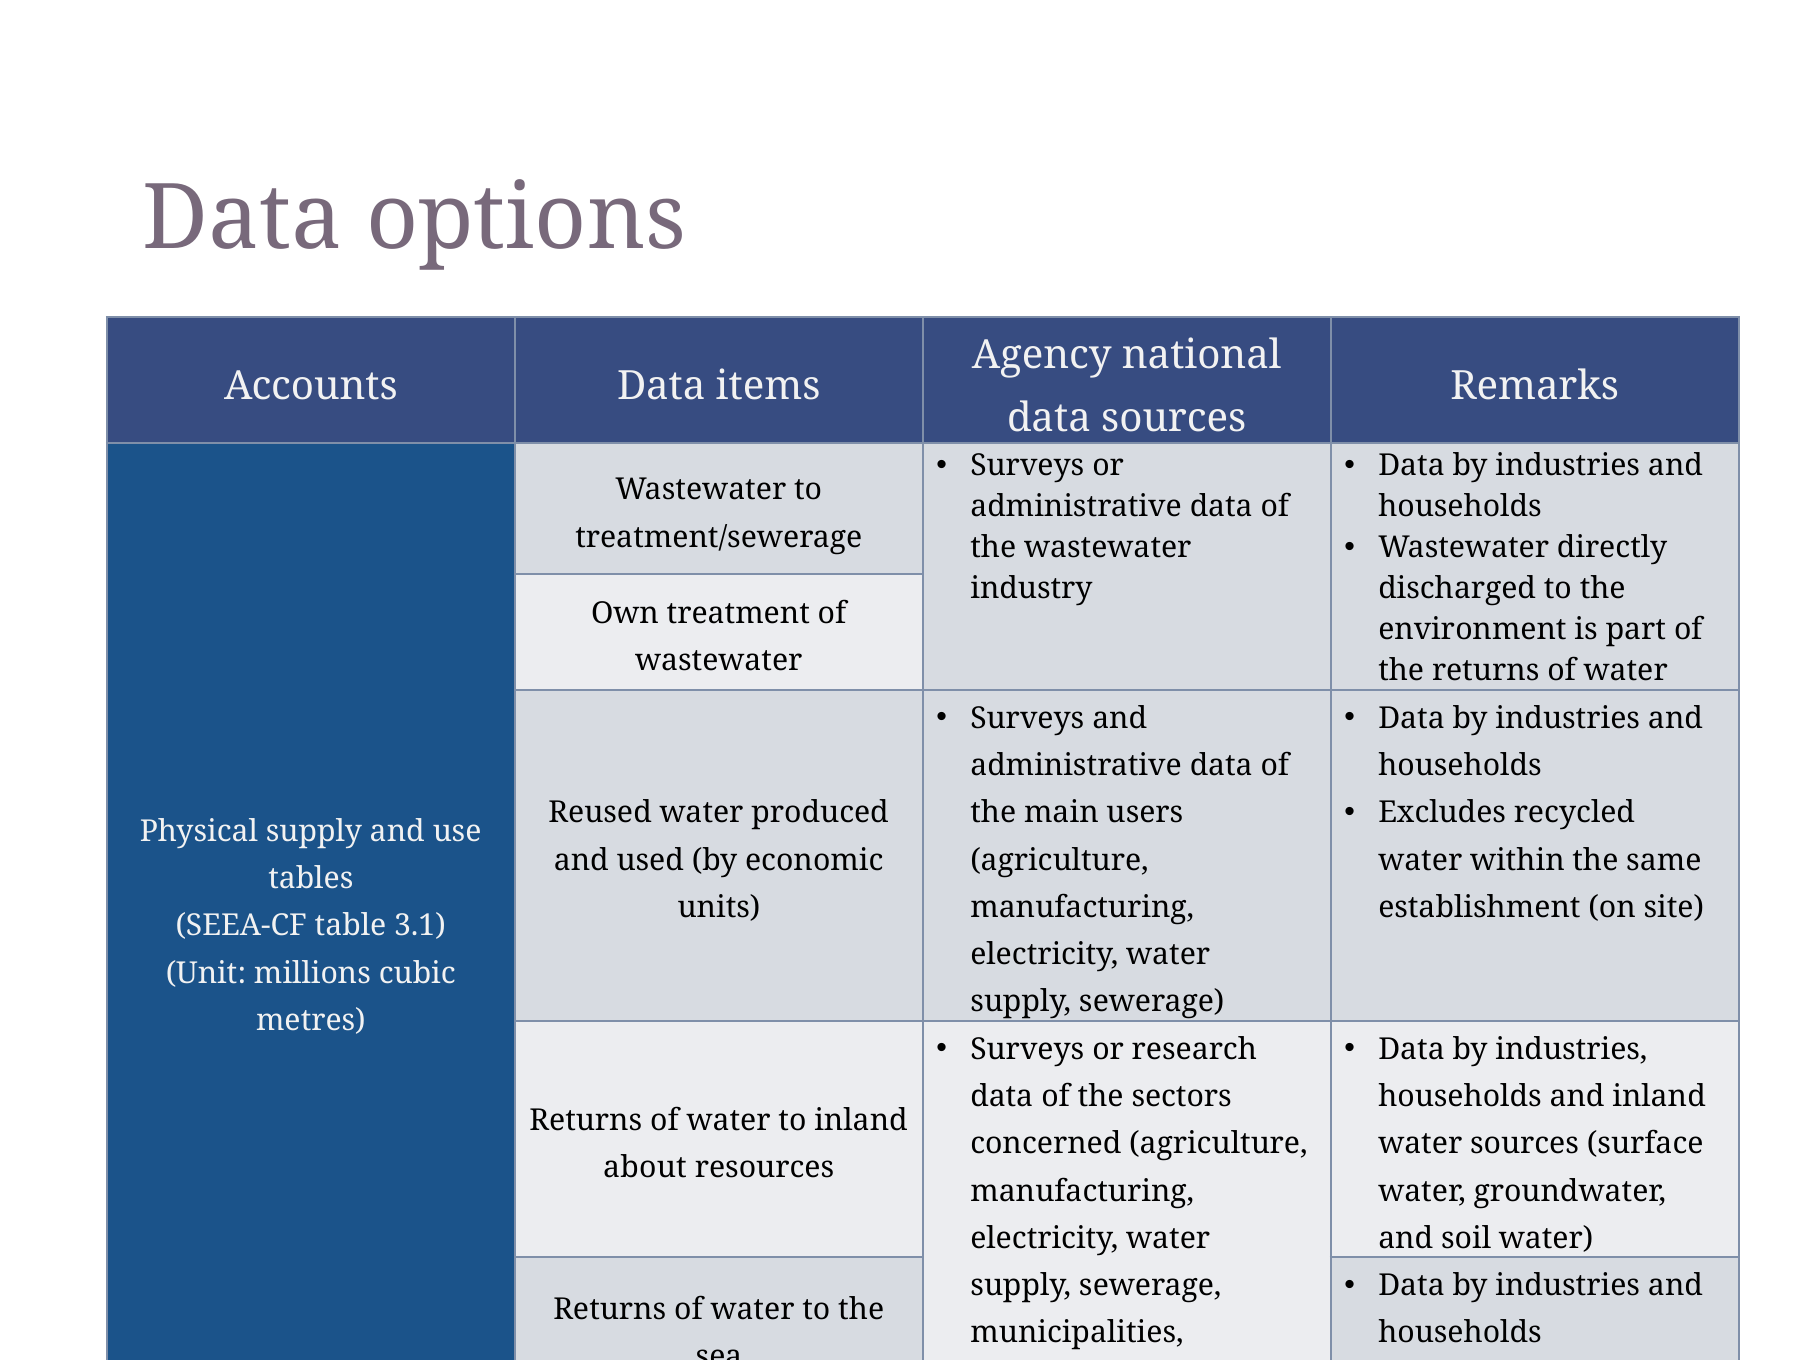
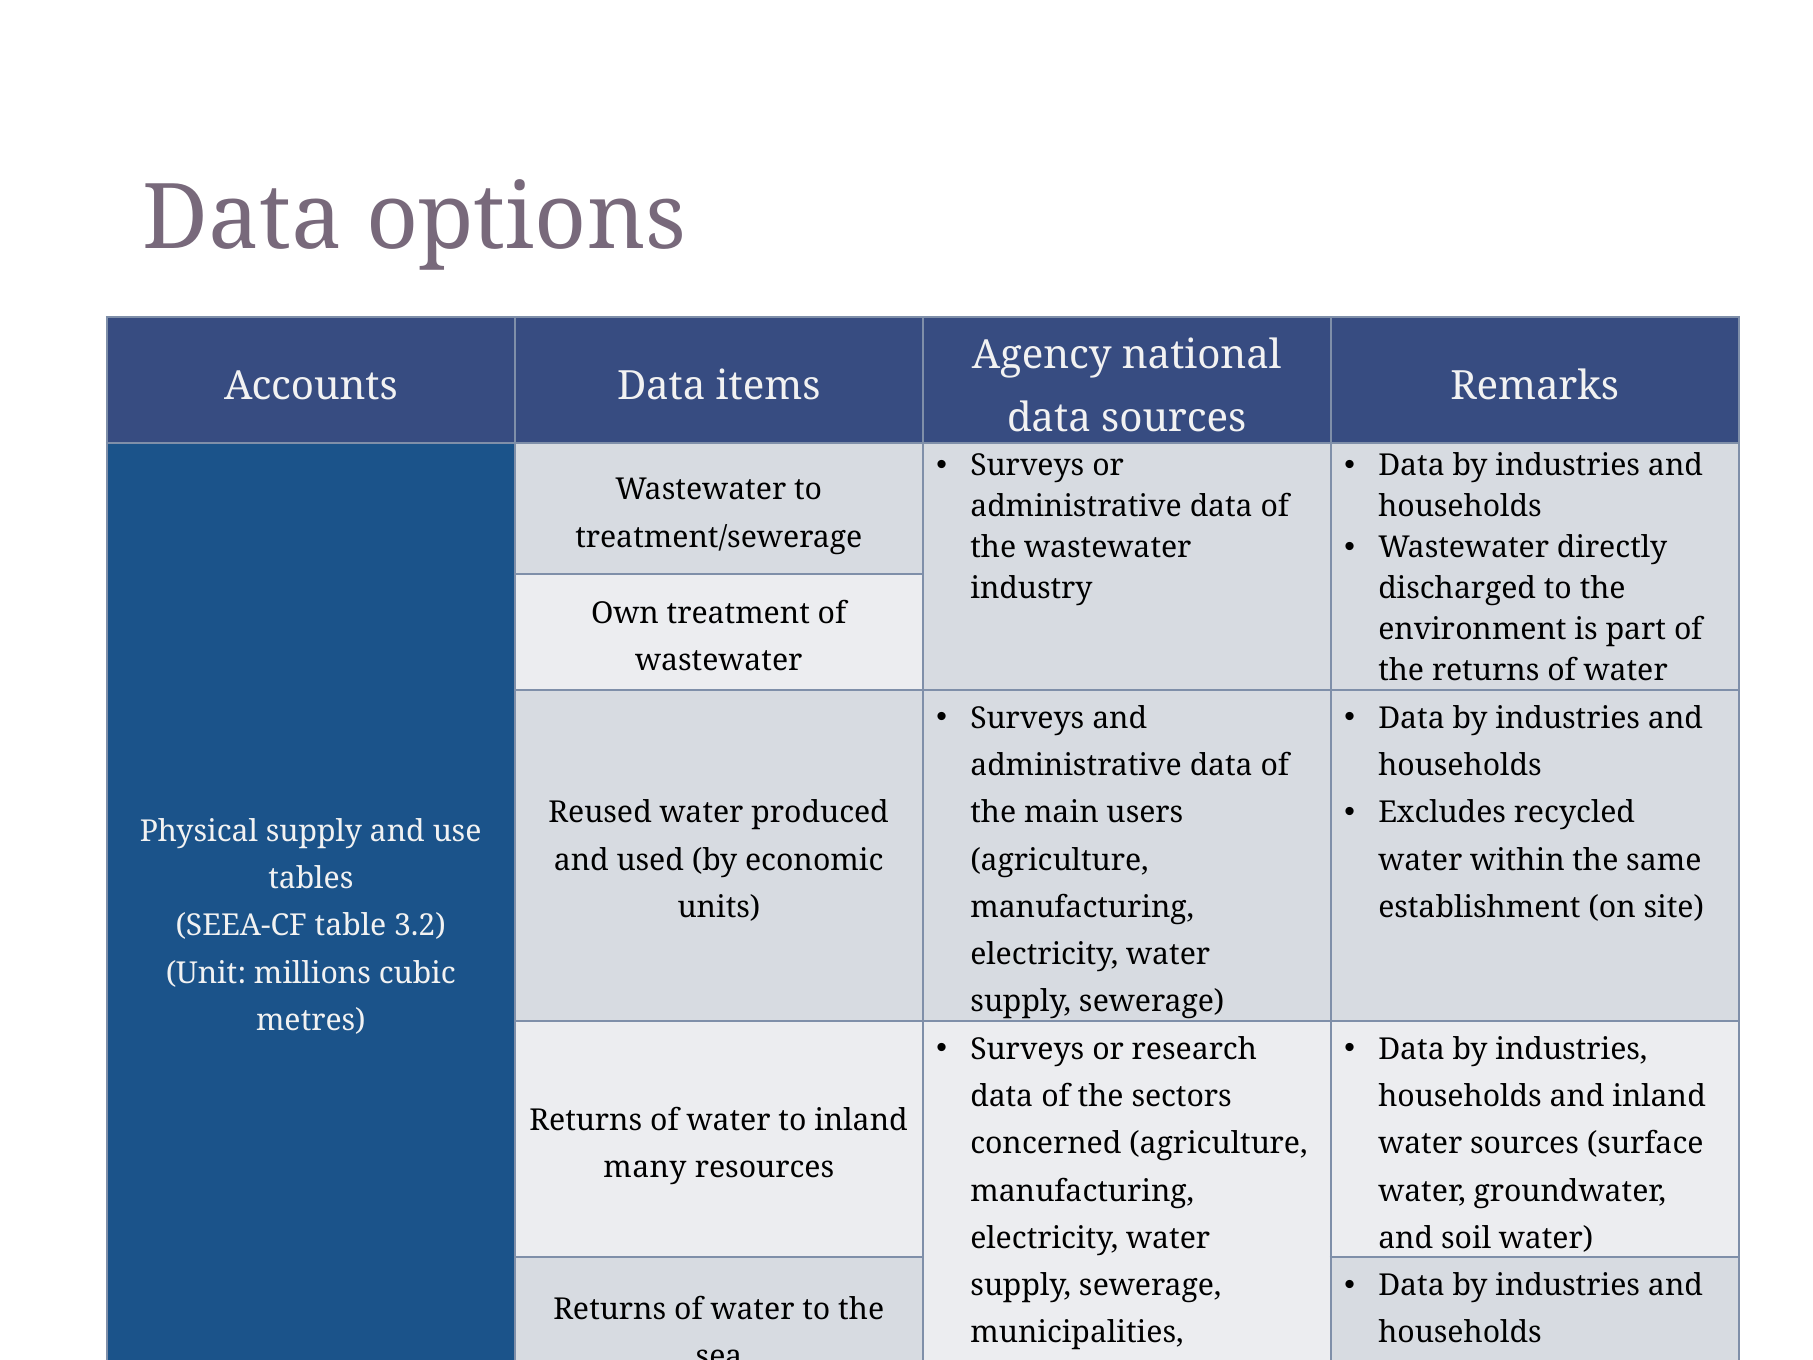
3.1: 3.1 -> 3.2 (420, 926)
about: about -> many (645, 1167)
